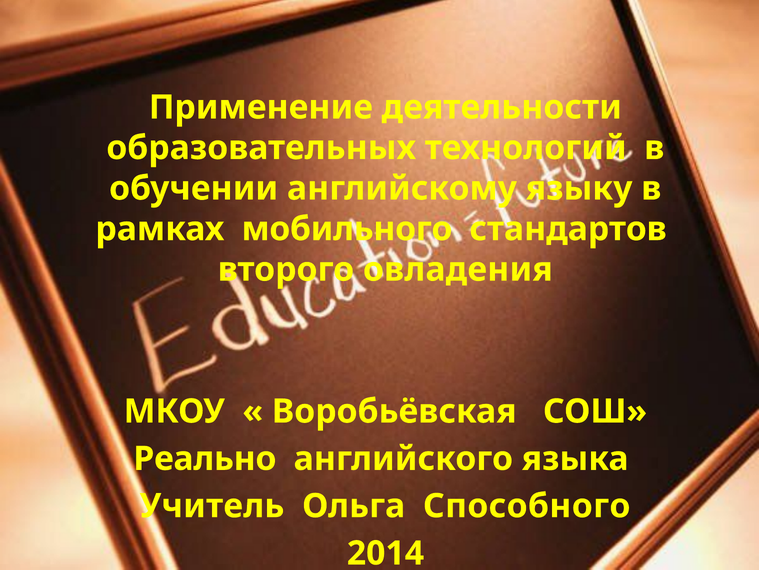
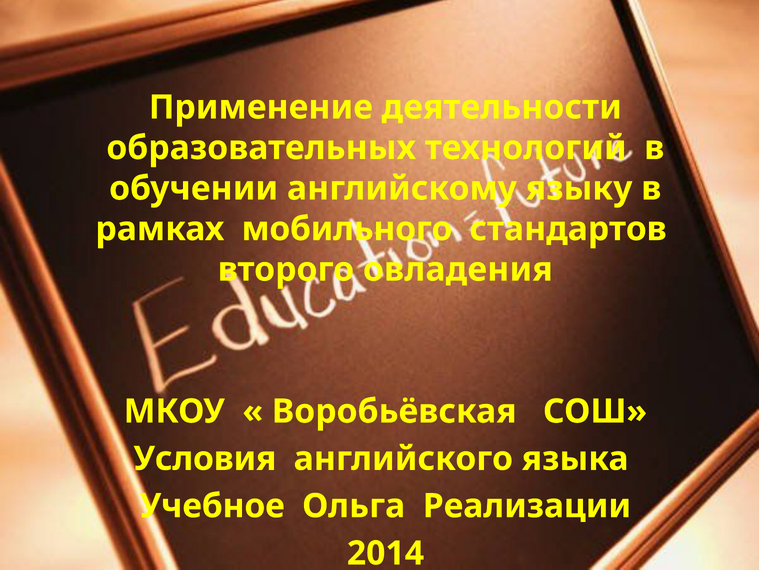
Реально: Реально -> Условия (205, 458)
Учитель: Учитель -> Учебное (212, 505)
Способного: Способного -> Реализации (527, 505)
